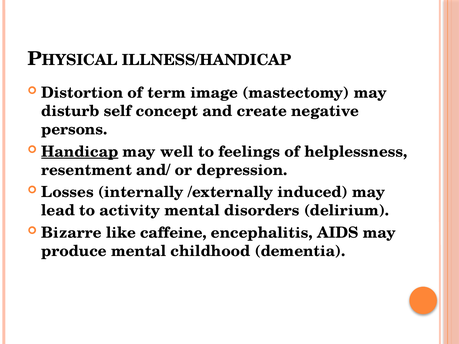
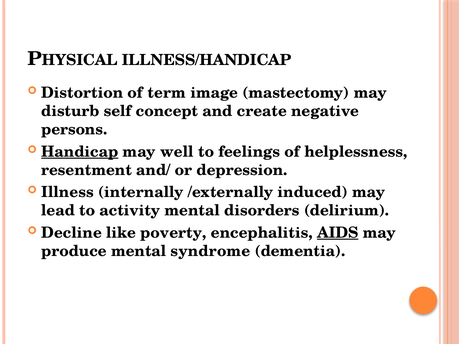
Losses: Losses -> Illness (68, 192)
Bizarre: Bizarre -> Decline (72, 233)
caffeine: caffeine -> poverty (173, 233)
AIDS underline: none -> present (338, 233)
childhood: childhood -> syndrome (210, 251)
